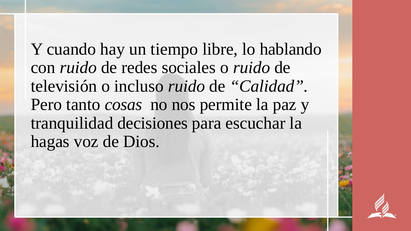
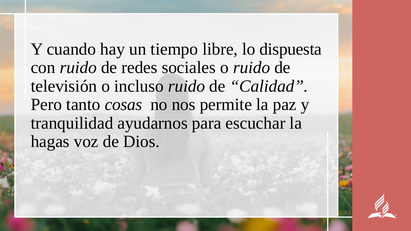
hablando: hablando -> dispuesta (291, 49)
decisiones: decisiones -> ayudarnos (153, 123)
